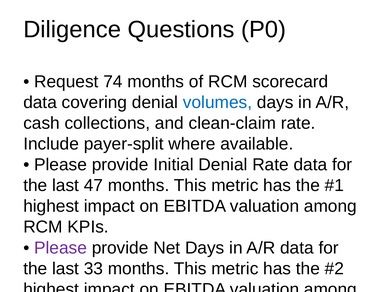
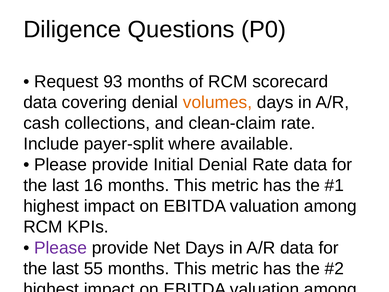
74: 74 -> 93 (113, 82)
volumes colour: blue -> orange (217, 102)
47: 47 -> 16 (93, 185)
33: 33 -> 55 (93, 268)
